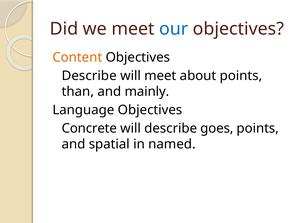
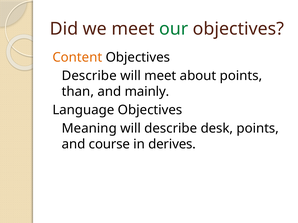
our colour: blue -> green (174, 29)
Concrete: Concrete -> Meaning (89, 129)
goes: goes -> desk (217, 129)
spatial: spatial -> course (109, 144)
named: named -> derives (172, 144)
